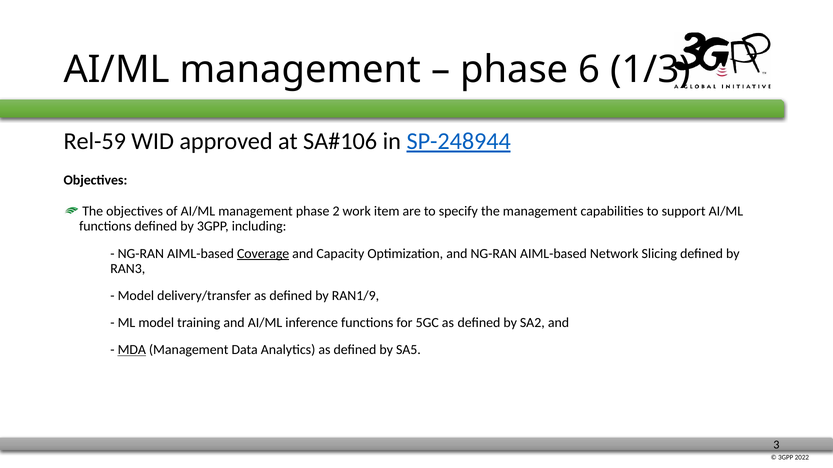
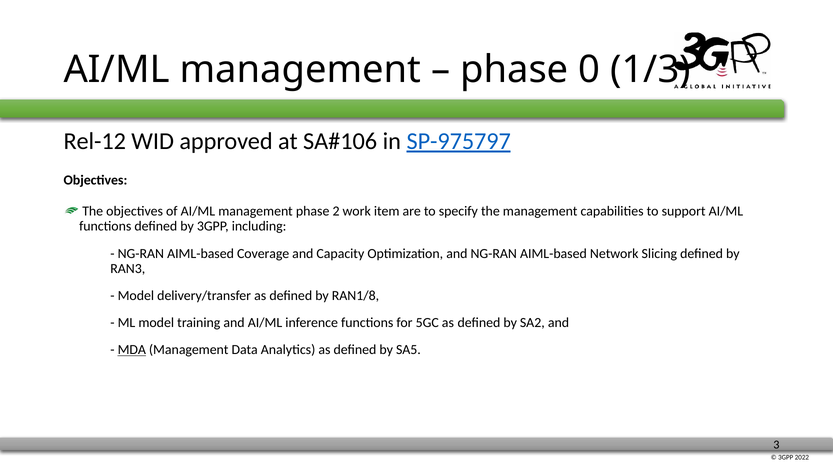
6: 6 -> 0 (589, 70)
Rel-59: Rel-59 -> Rel-12 (95, 141)
SP-248944: SP-248944 -> SP-975797 (459, 141)
Coverage underline: present -> none (263, 254)
RAN1/9: RAN1/9 -> RAN1/8 (355, 296)
